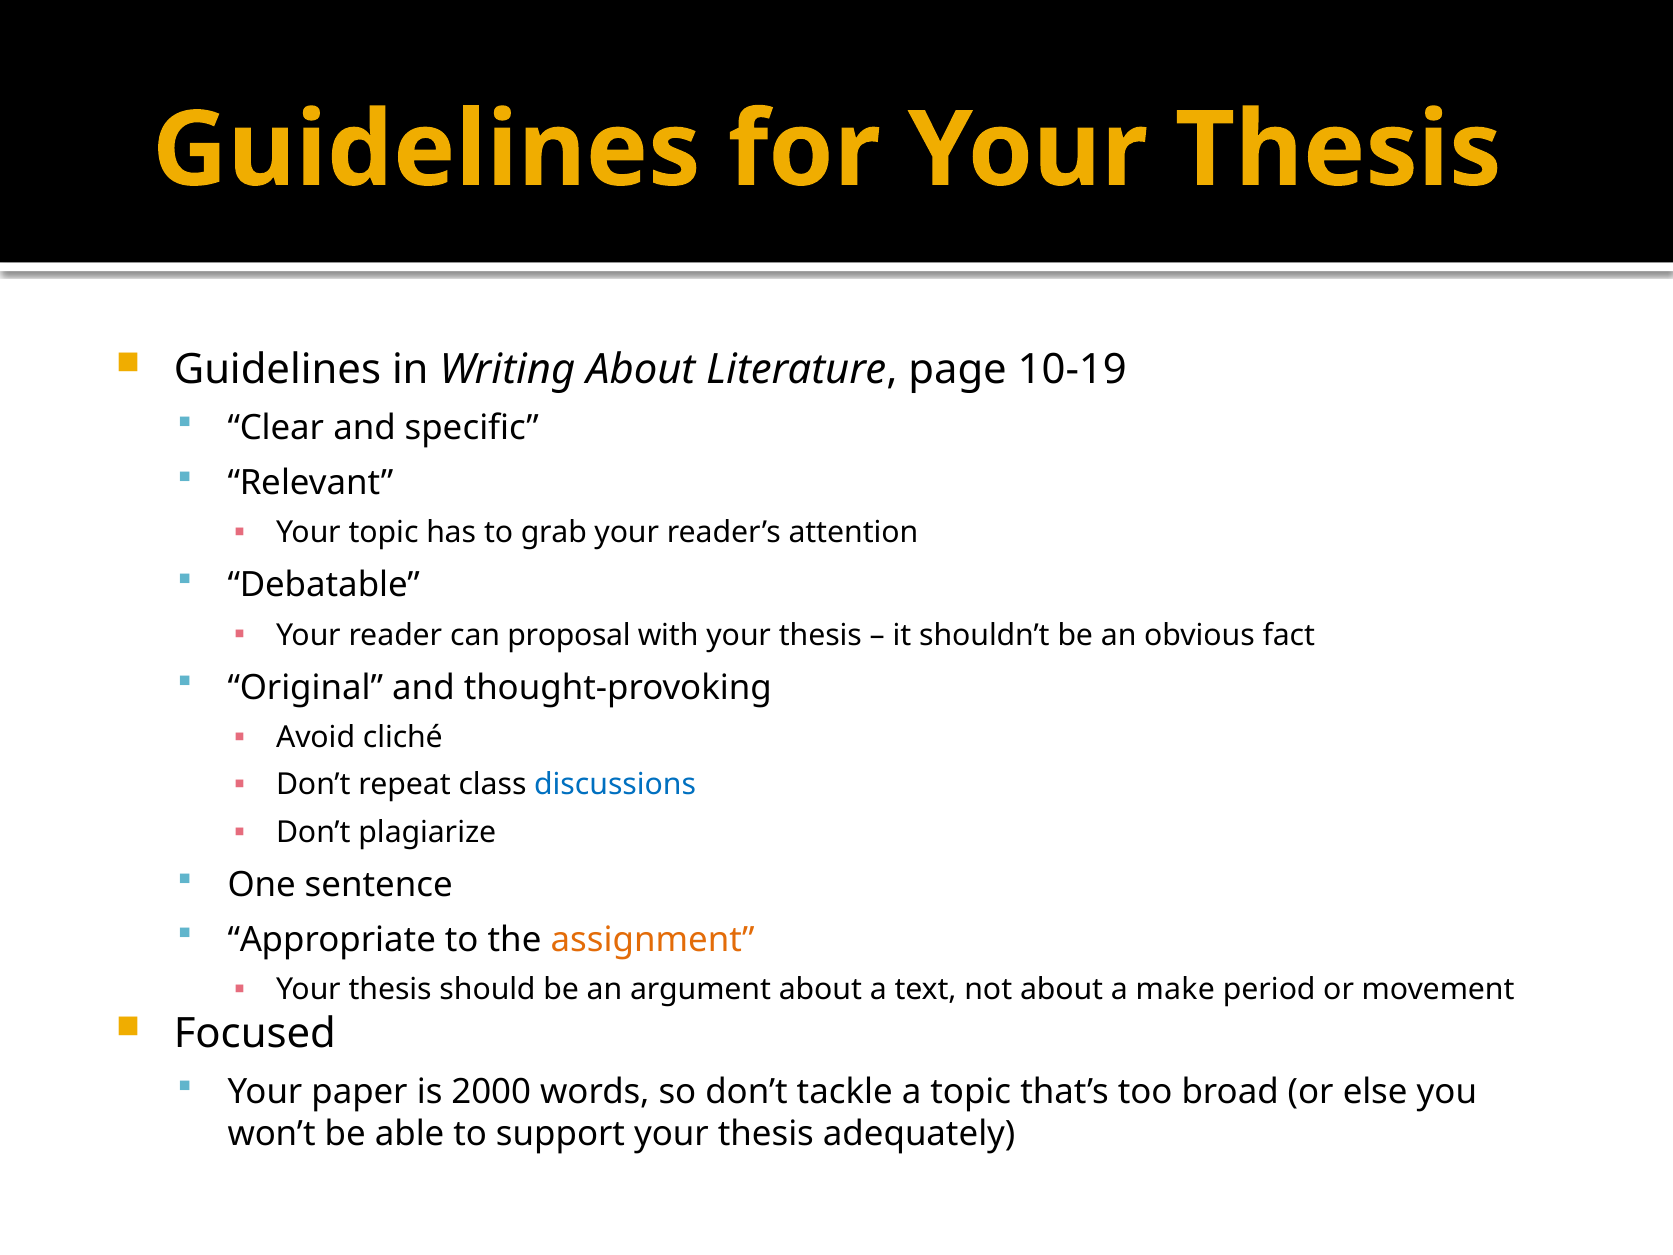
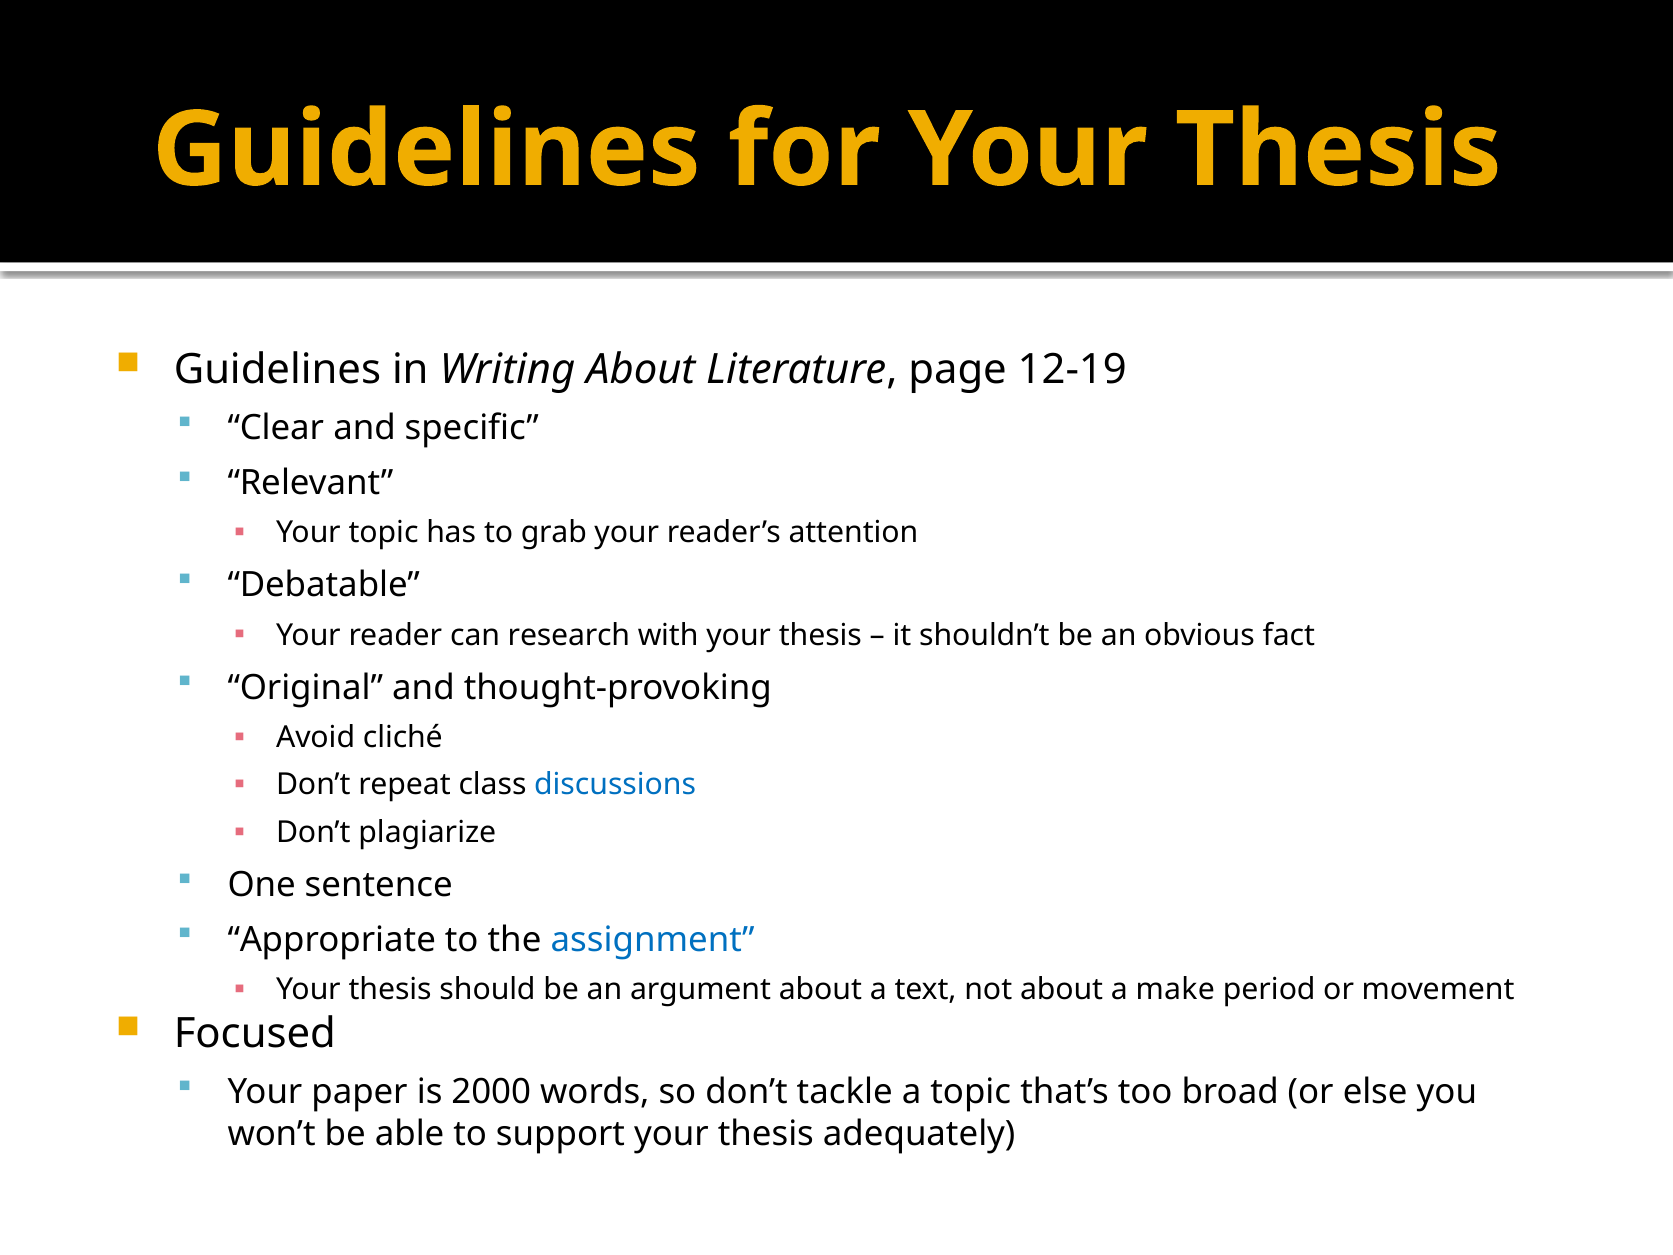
10-19: 10-19 -> 12-19 (1072, 370)
proposal: proposal -> research (569, 635)
assignment colour: orange -> blue (653, 940)
